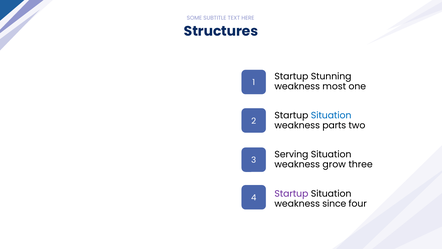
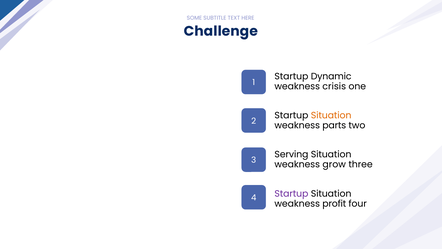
Structures: Structures -> Challenge (221, 31)
Stunning: Stunning -> Dynamic (331, 76)
most: most -> crisis (334, 86)
Situation colour: blue -> orange (331, 115)
since: since -> profit (334, 203)
